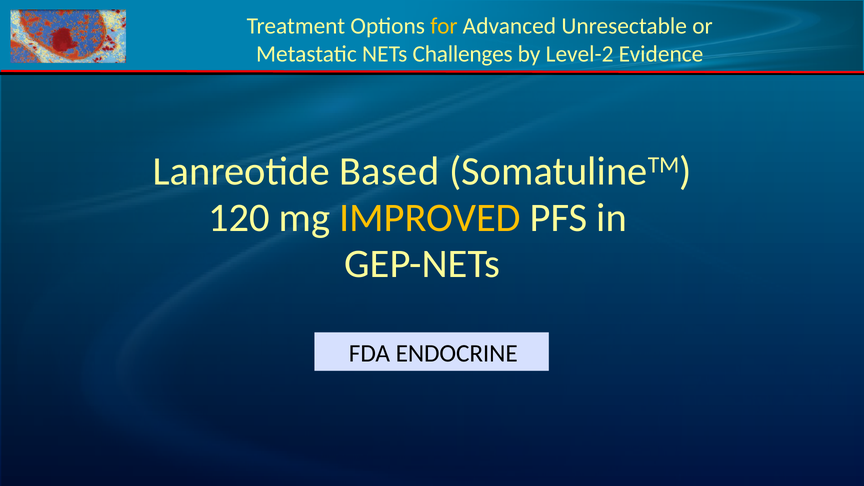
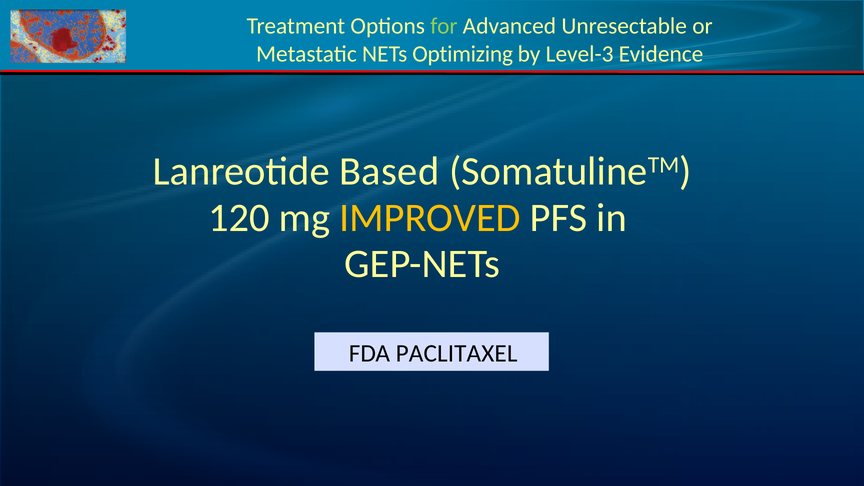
for colour: yellow -> light green (444, 26)
Challenges: Challenges -> Optimizing (463, 54)
Level-2: Level-2 -> Level-3 (580, 54)
ENDOCRINE: ENDOCRINE -> PACLITAXEL (457, 354)
